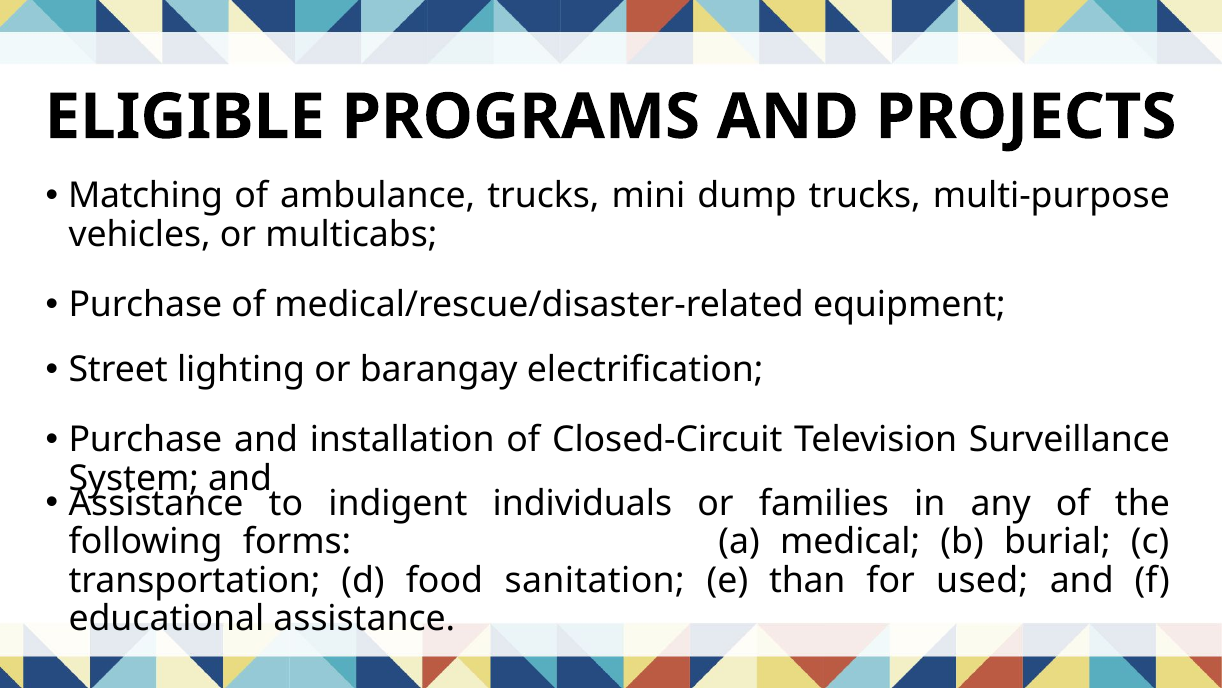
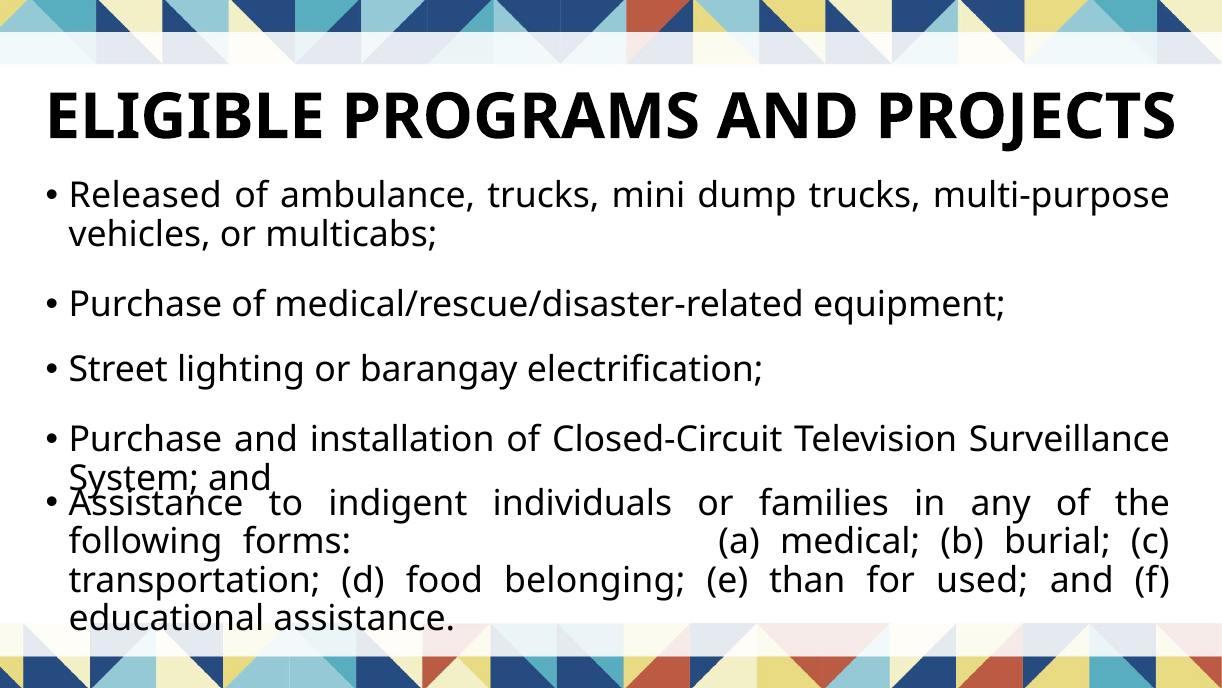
Matching: Matching -> Released (145, 196)
sanitation: sanitation -> belonging (595, 580)
